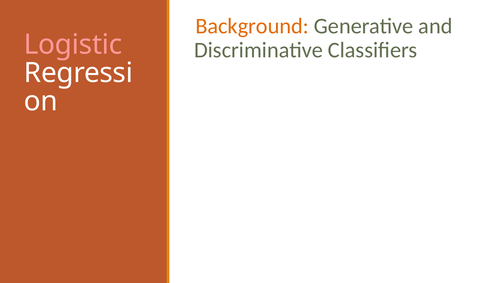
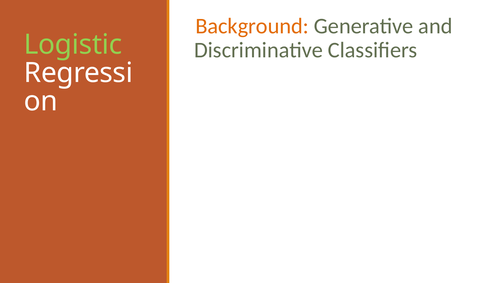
Logistic colour: pink -> light green (73, 44)
